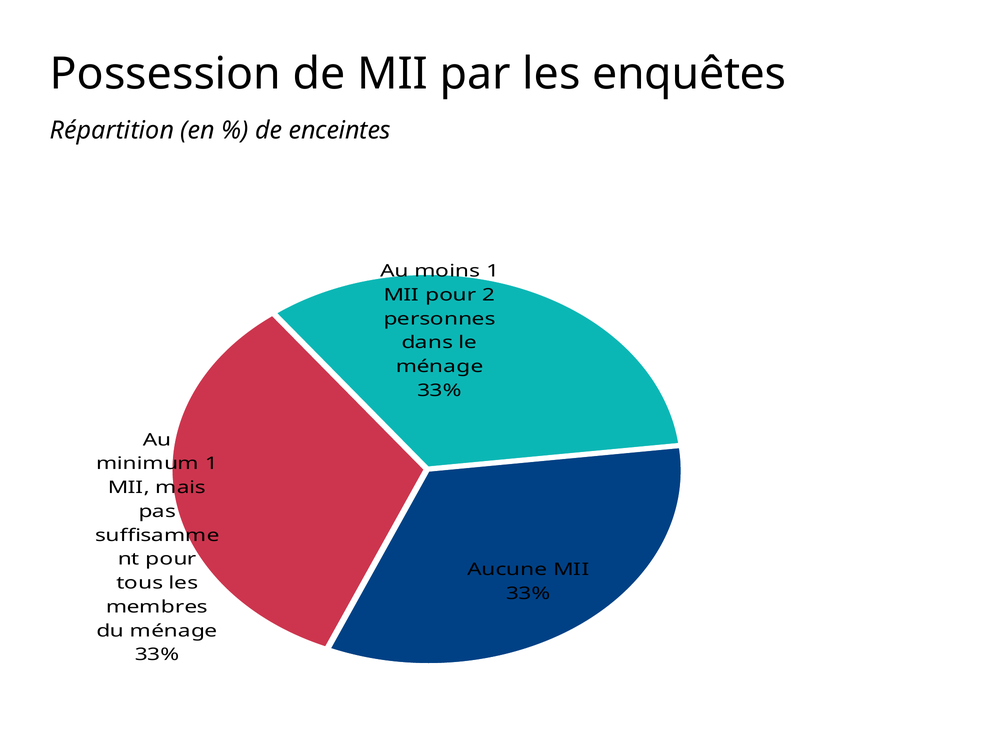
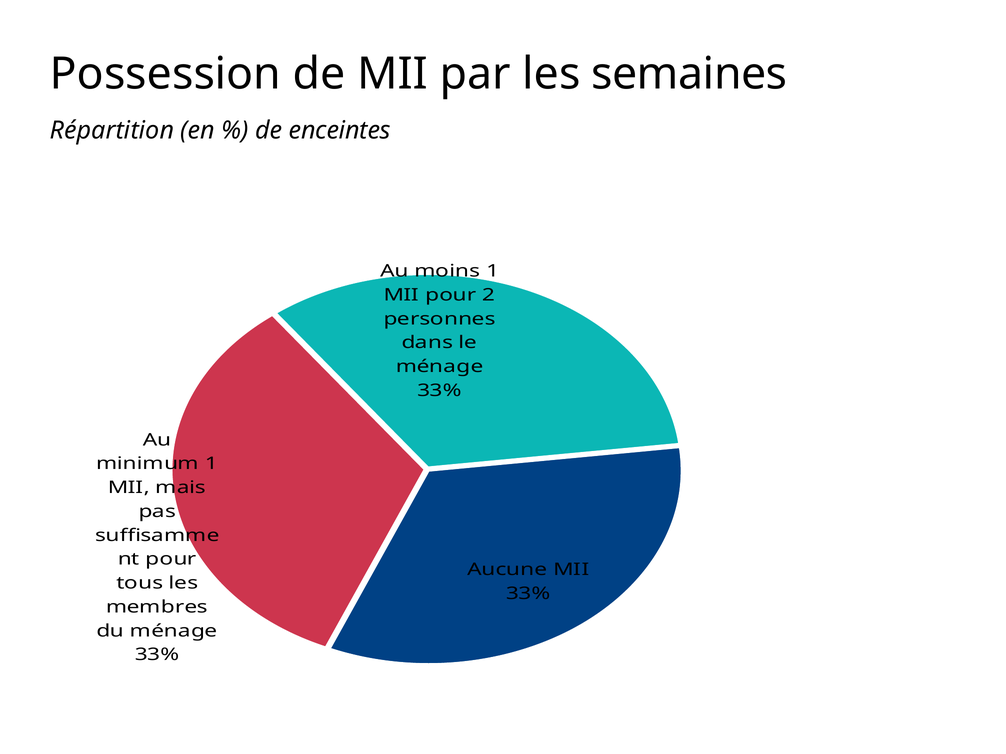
enquêtes: enquêtes -> semaines (689, 74)
